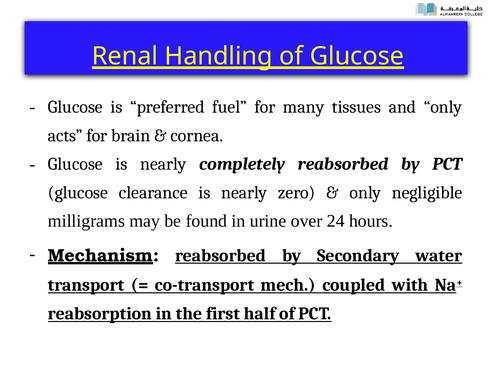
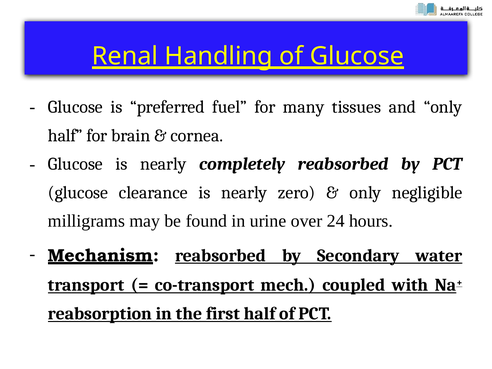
acts: acts -> half (65, 135)
